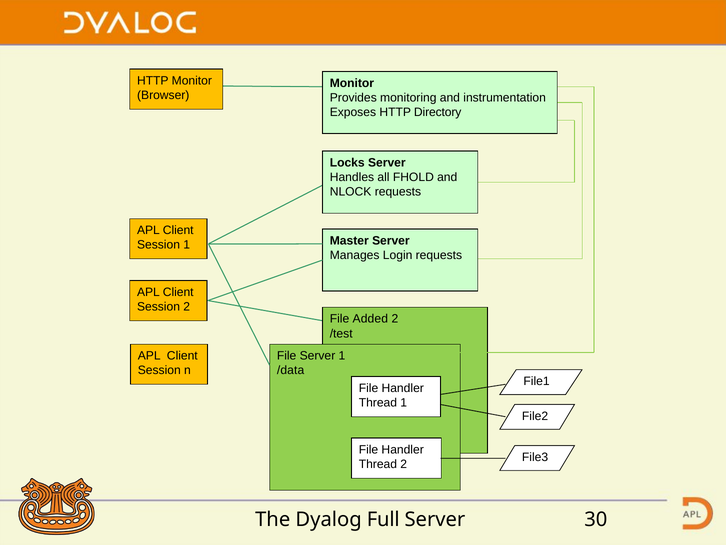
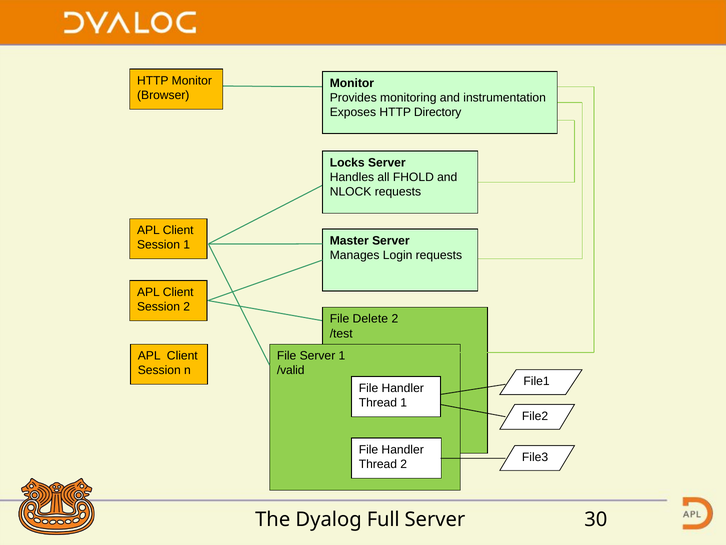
Added: Added -> Delete (370, 319)
/data: /data -> /valid (291, 370)
